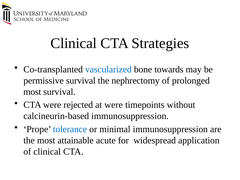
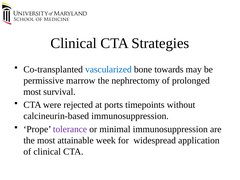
permissive survival: survival -> marrow (81, 81)
at were: were -> ports (114, 105)
tolerance colour: blue -> purple (70, 129)
acute: acute -> week (106, 140)
